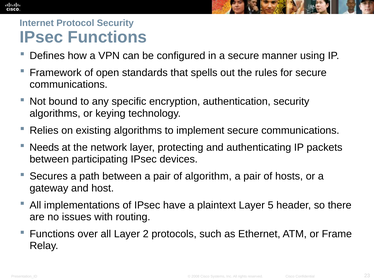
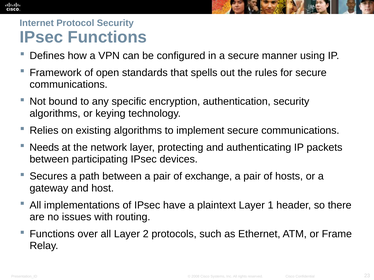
algorithm: algorithm -> exchange (208, 177)
5: 5 -> 1 (271, 205)
